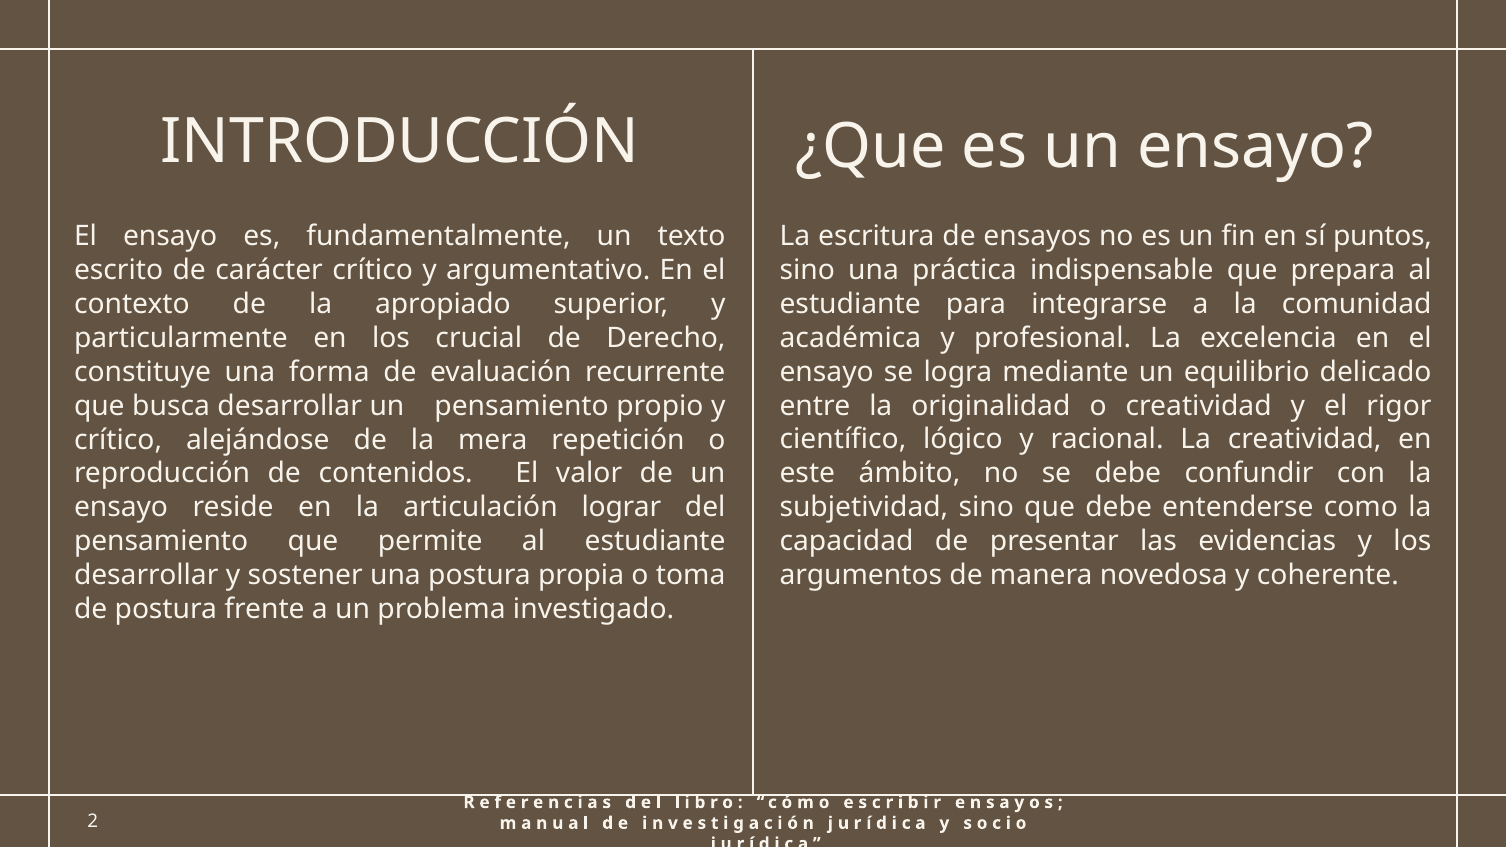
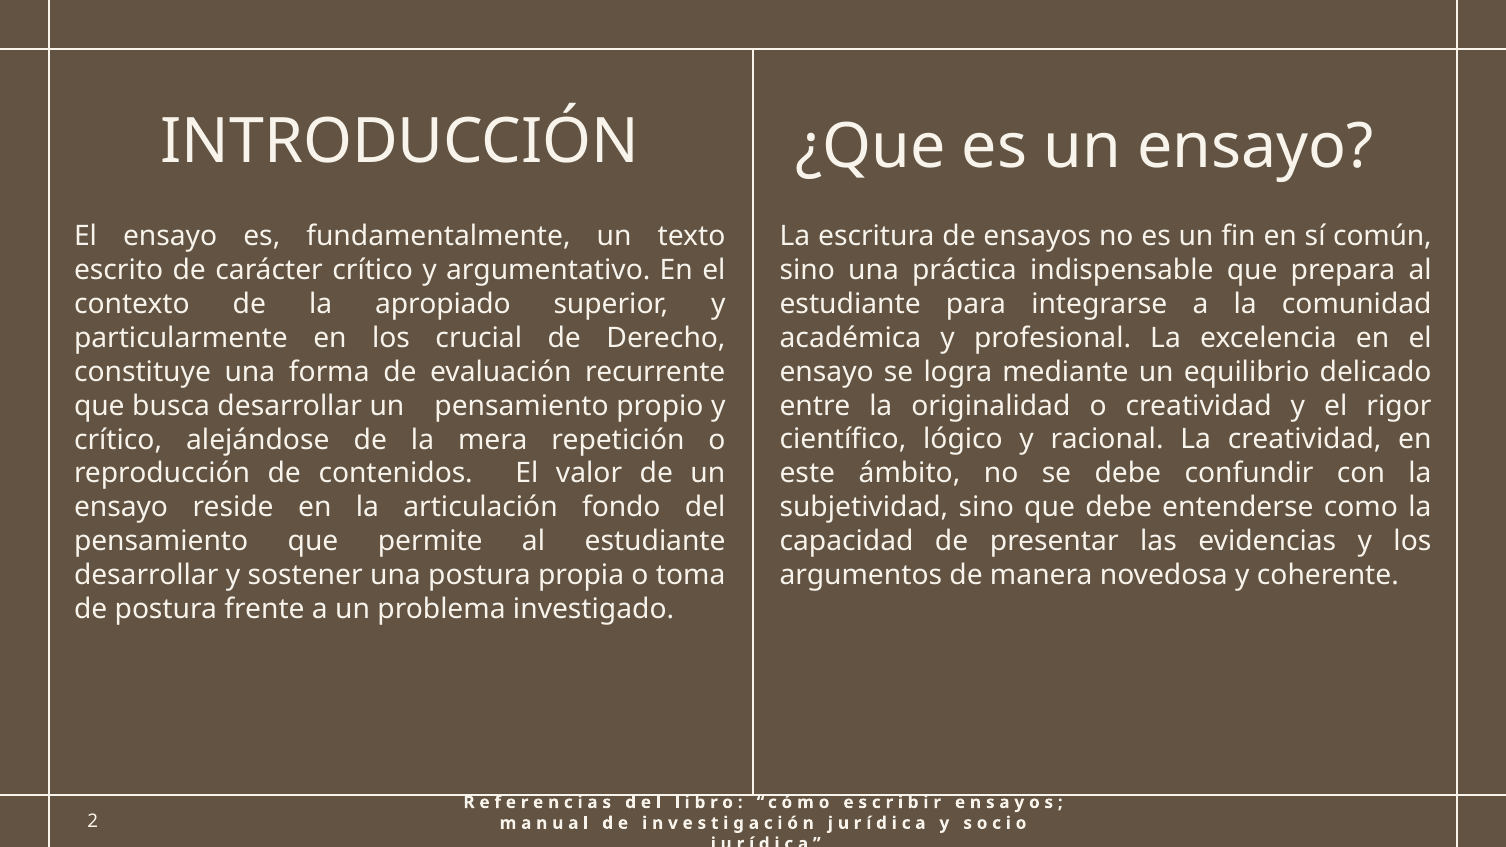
puntos: puntos -> común (1382, 236)
lograr: lograr -> fondo (621, 508)
